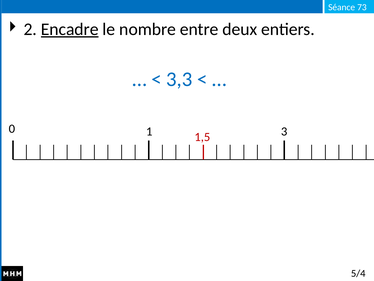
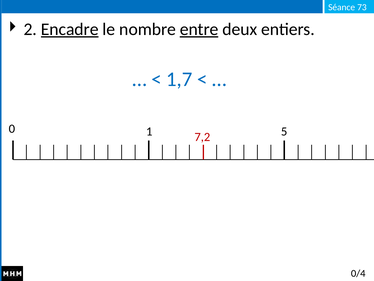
entre underline: none -> present (199, 29)
3,3: 3,3 -> 1,7 (179, 79)
3: 3 -> 5 (284, 131)
1,5: 1,5 -> 7,2 (202, 137)
5/4: 5/4 -> 0/4 (358, 273)
